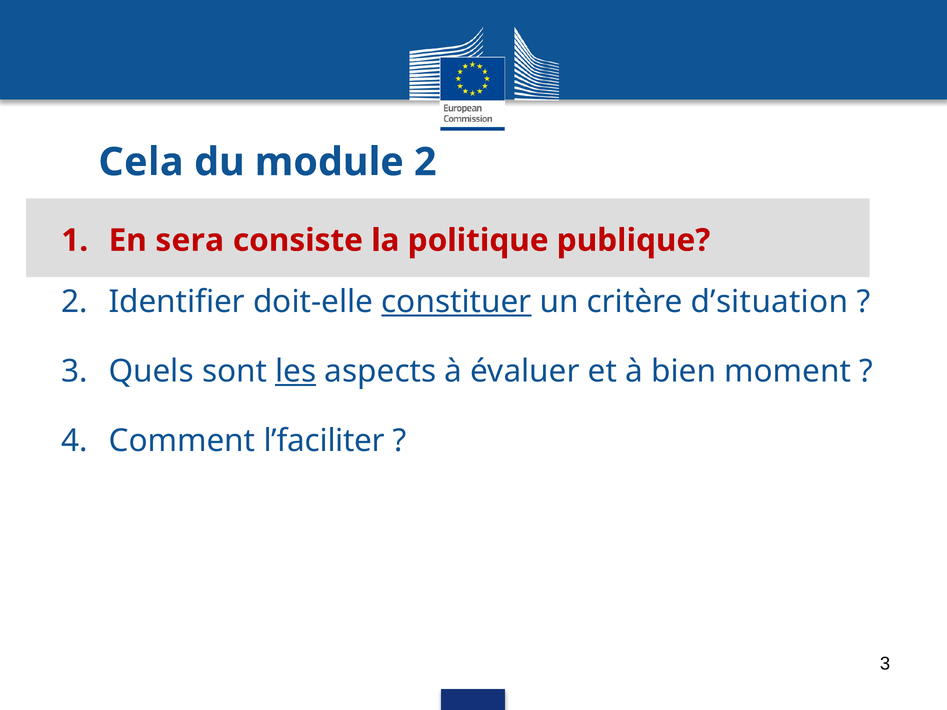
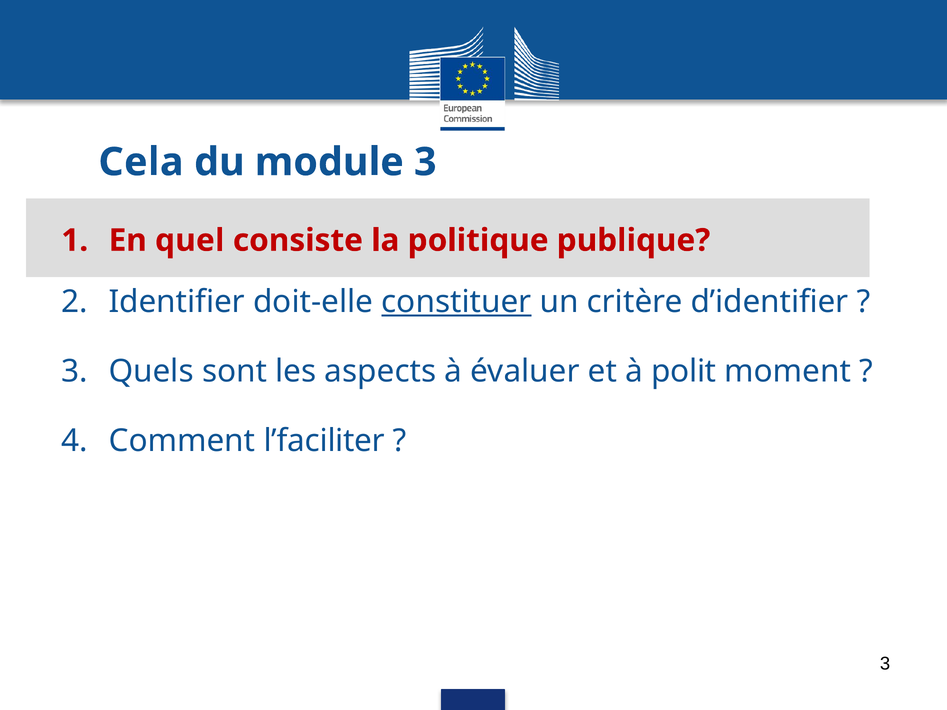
module 2: 2 -> 3 (425, 162)
sera: sera -> quel (190, 240)
d’situation: d’situation -> d’identifier (770, 302)
les underline: present -> none (296, 371)
bien: bien -> polit (684, 371)
